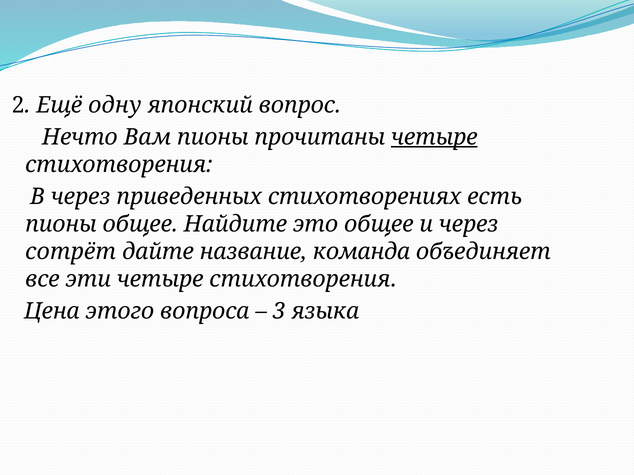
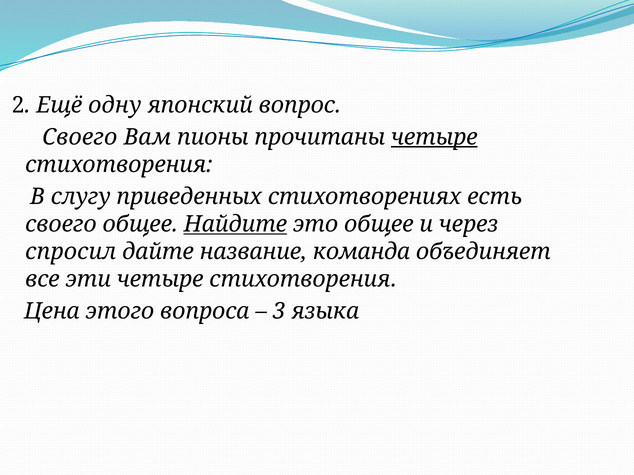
Нечто: Нечто -> Своего (80, 137)
В через: через -> слугу (81, 197)
пионы: пионы -> своего (61, 224)
Найдите underline: none -> present (235, 224)
сотрёт: сотрёт -> спросил (71, 252)
